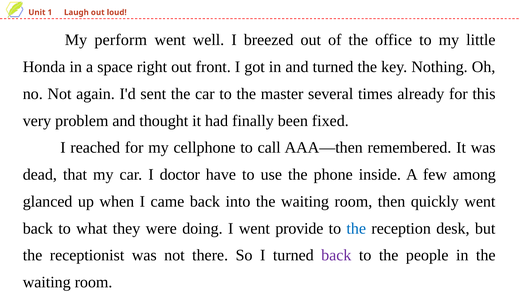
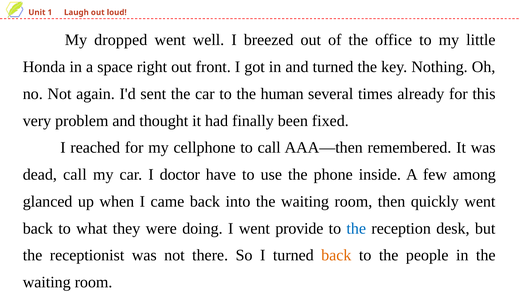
perform: perform -> dropped (121, 40)
master: master -> human (282, 94)
dead that: that -> call (75, 175)
back colour: purple -> orange (336, 255)
